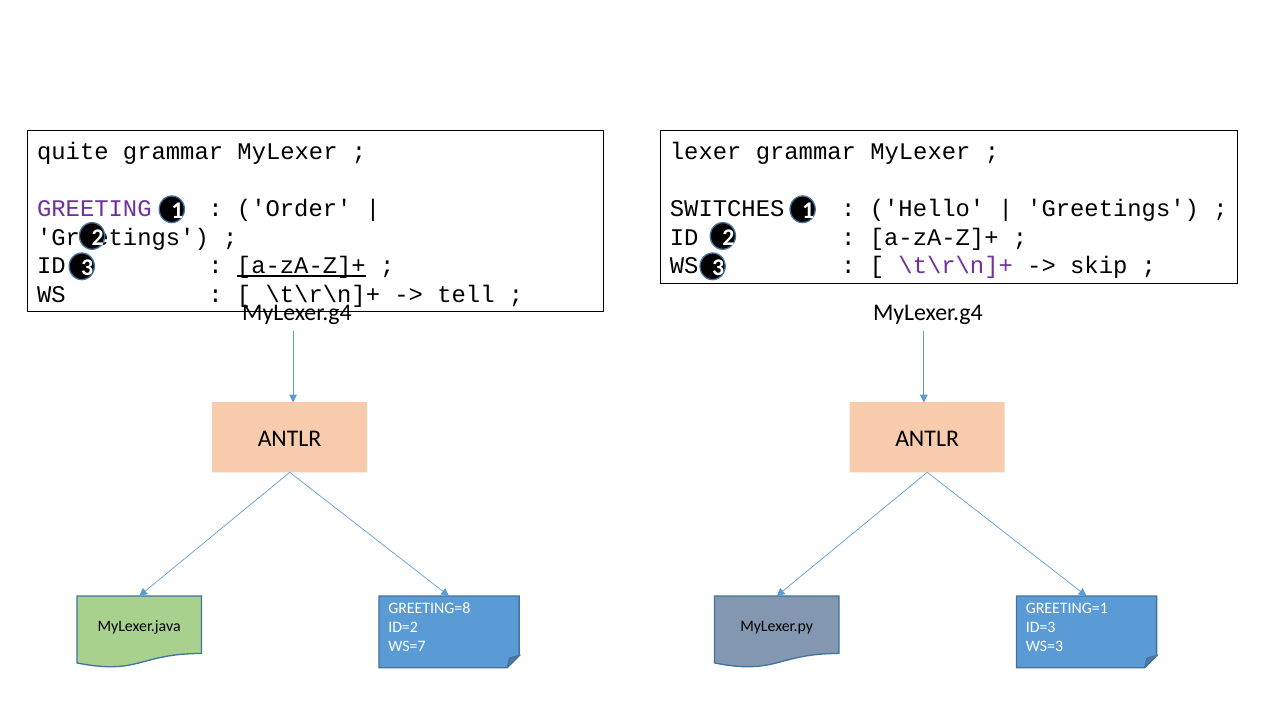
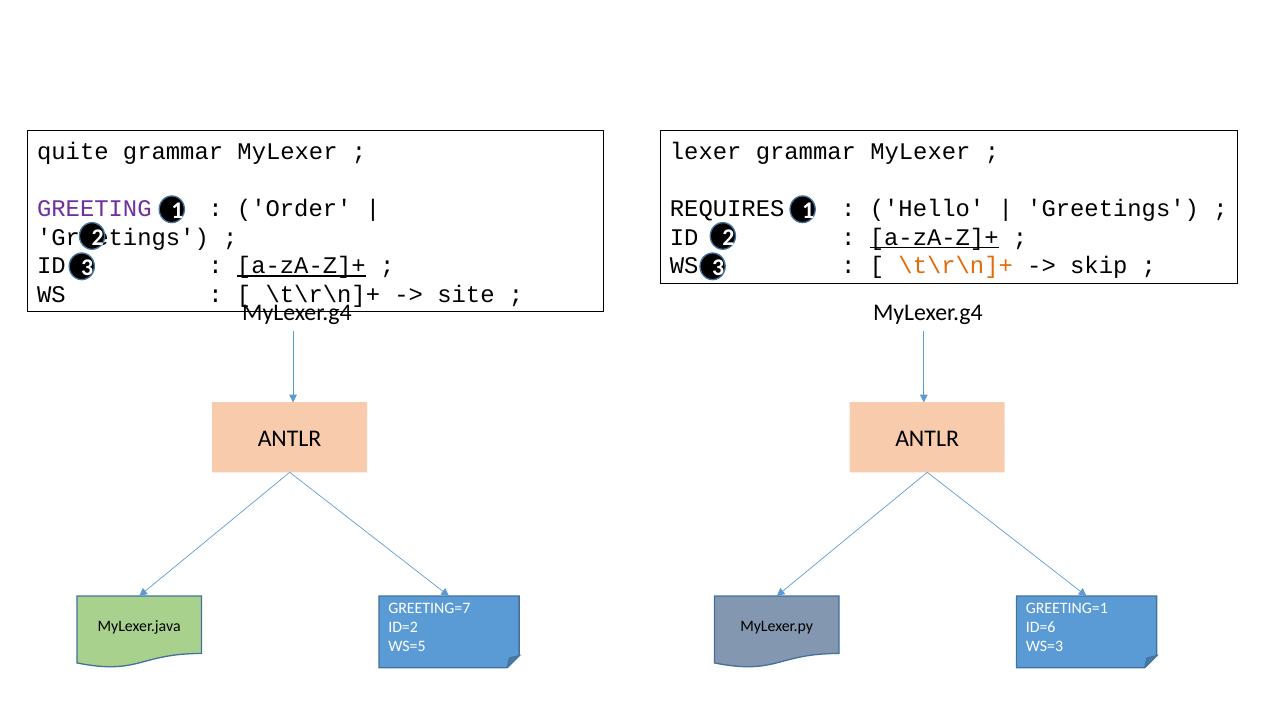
SWITCHES: SWITCHES -> REQUIRES (727, 208)
a-zA-Z]+ underline: none -> present (934, 237)
\t\r\n]+ colour: purple -> orange (956, 266)
tell: tell -> site (466, 294)
GREETING=8: GREETING=8 -> GREETING=7 (429, 607)
ID=3: ID=3 -> ID=6 (1041, 627)
WS=7: WS=7 -> WS=5 (407, 646)
